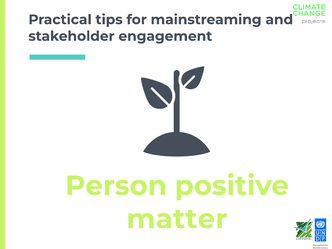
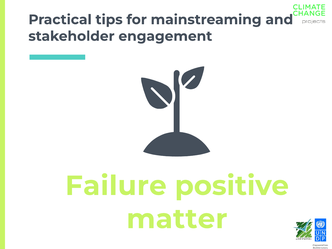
Person: Person -> Failure (116, 186)
